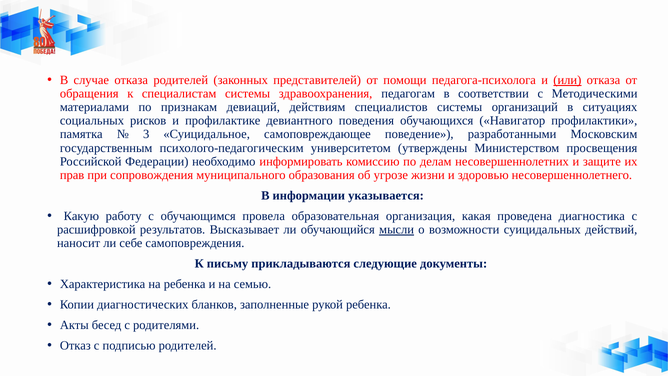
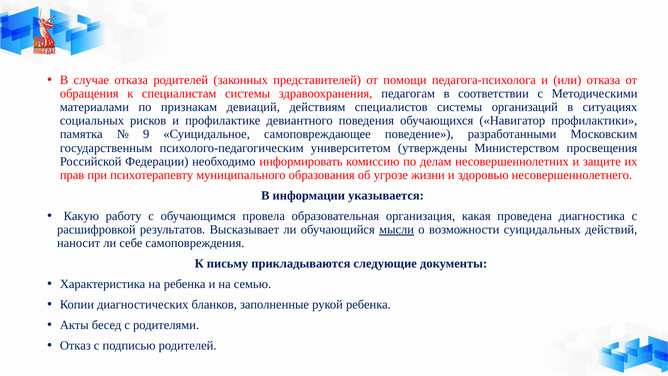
или underline: present -> none (567, 80)
3: 3 -> 9 (146, 134)
сопровождения: сопровождения -> психотерапевту (152, 175)
